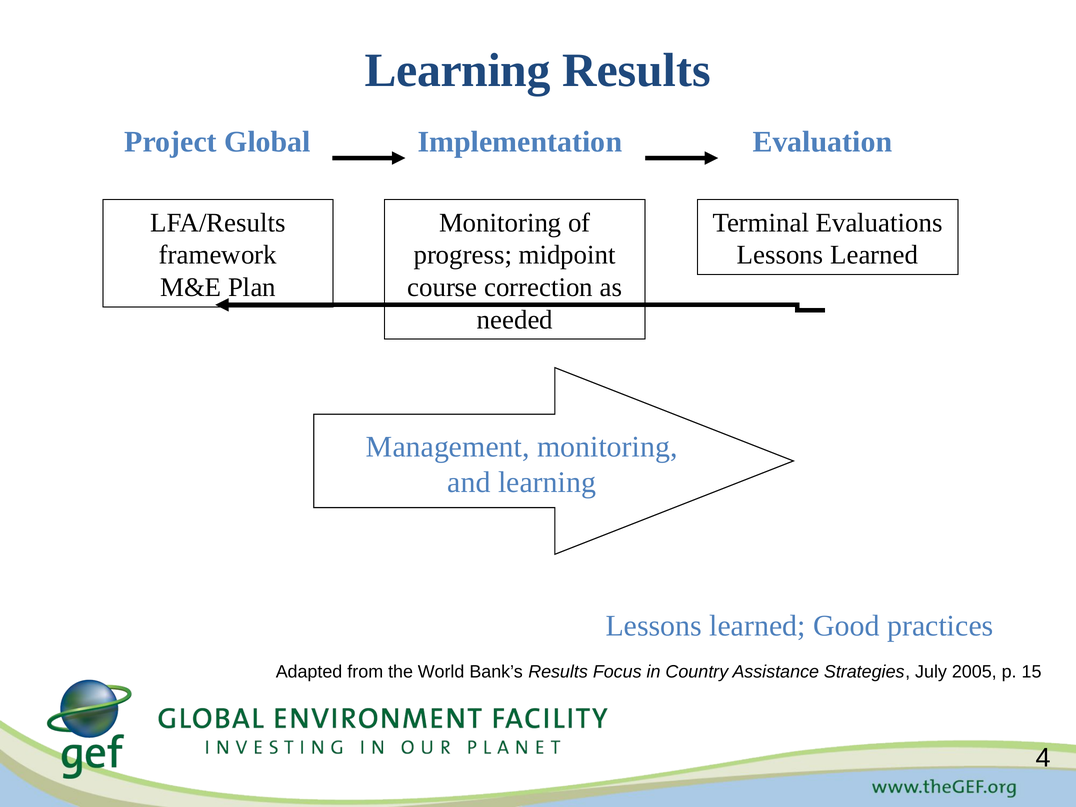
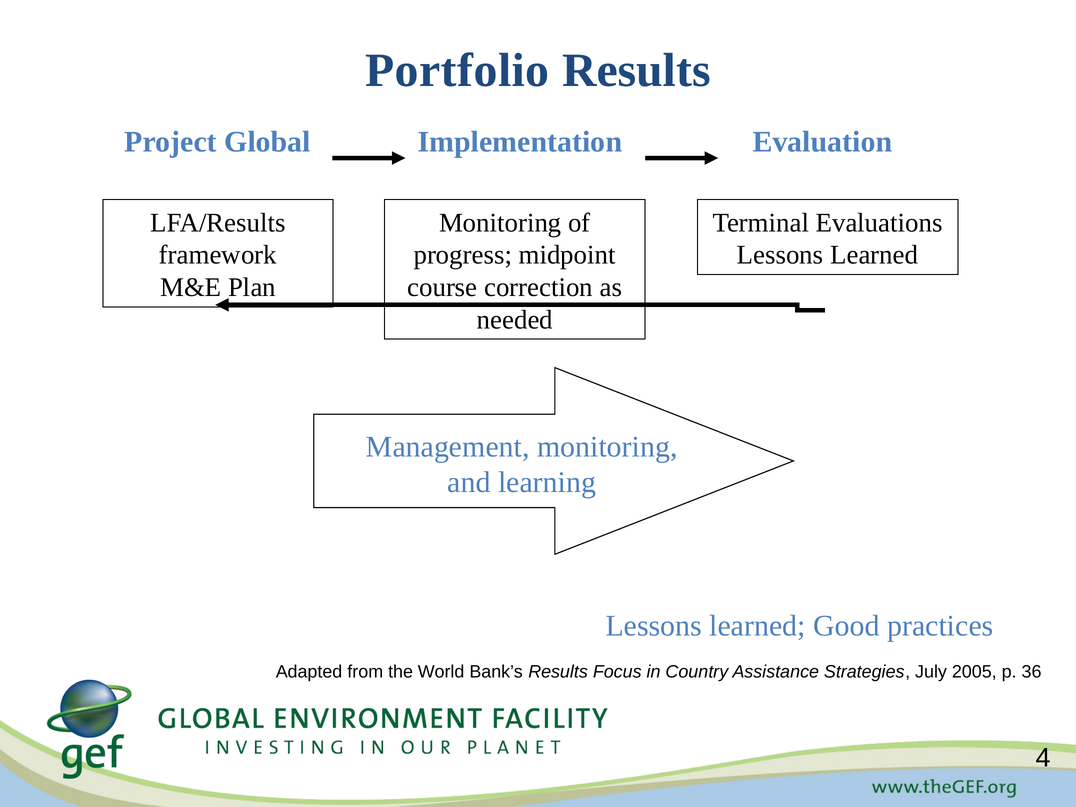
Learning: Learning -> Portfolio (457, 71)
15: 15 -> 36 (1032, 672)
